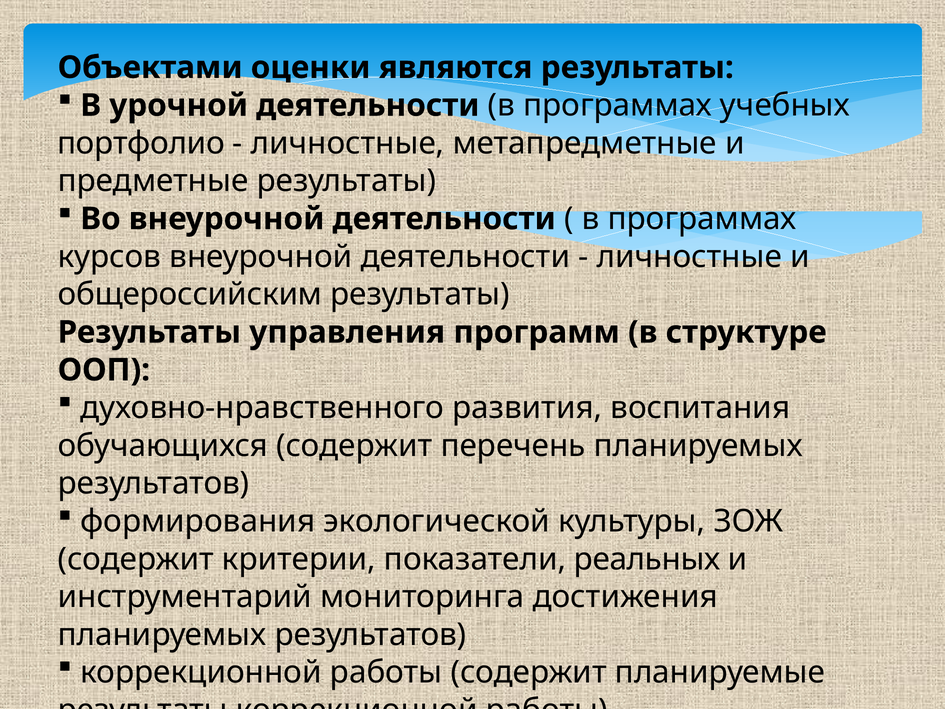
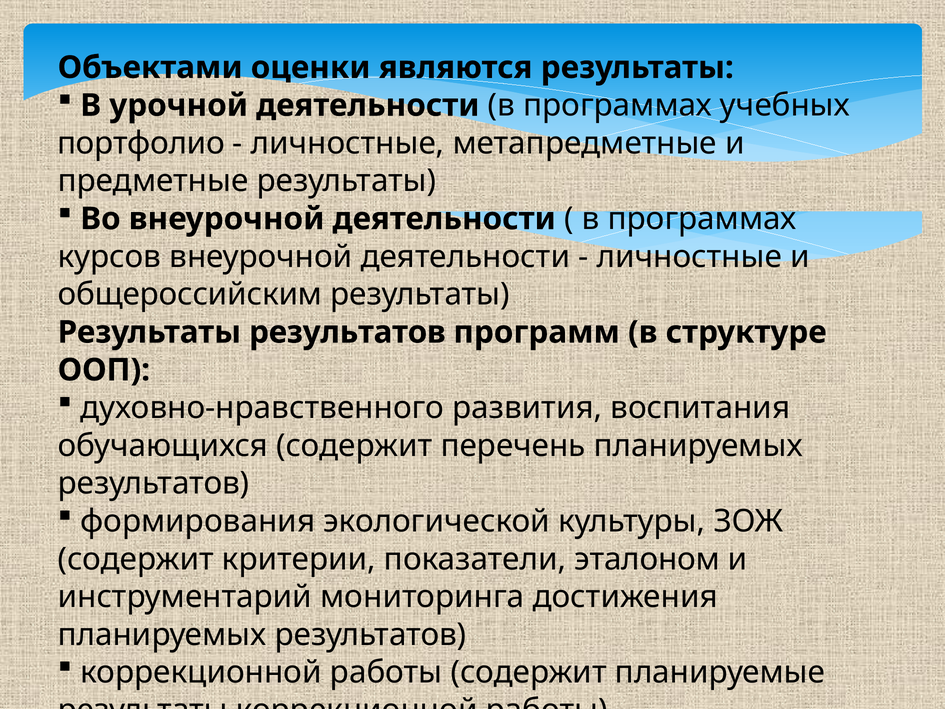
Результаты управления: управления -> результатов (347, 332)
реальных: реальных -> эталоном (647, 559)
